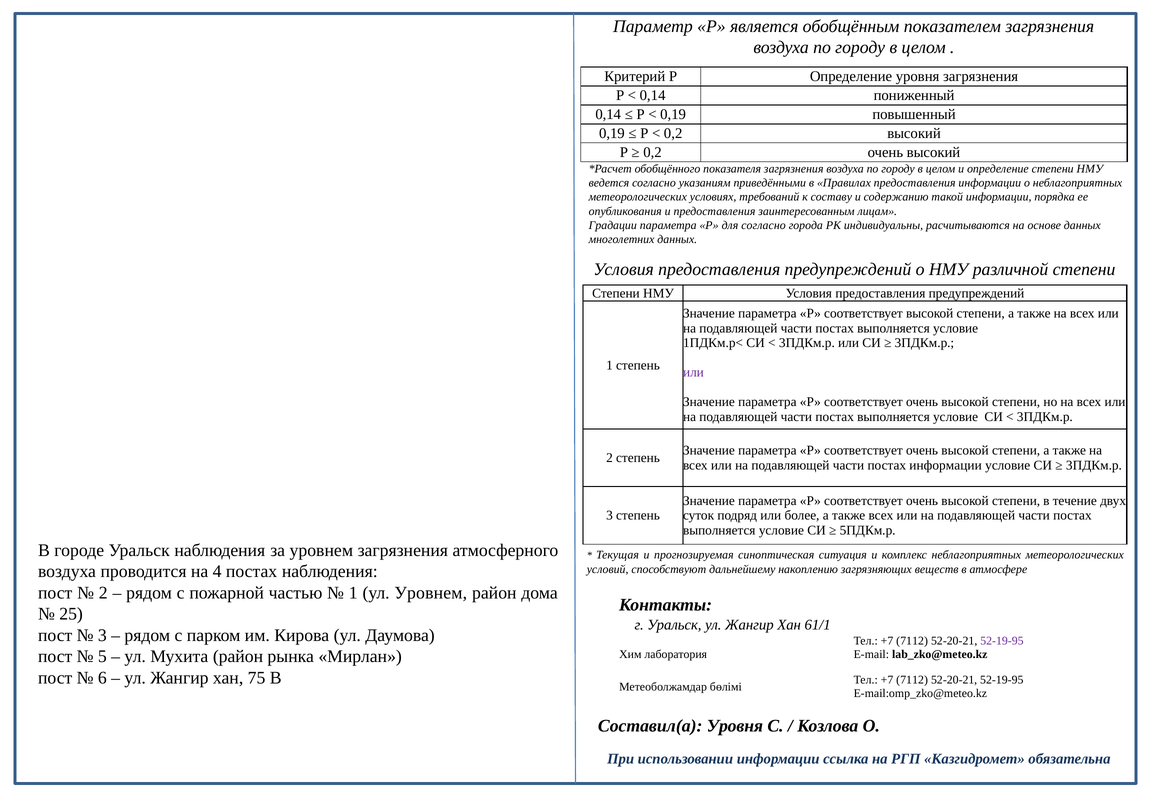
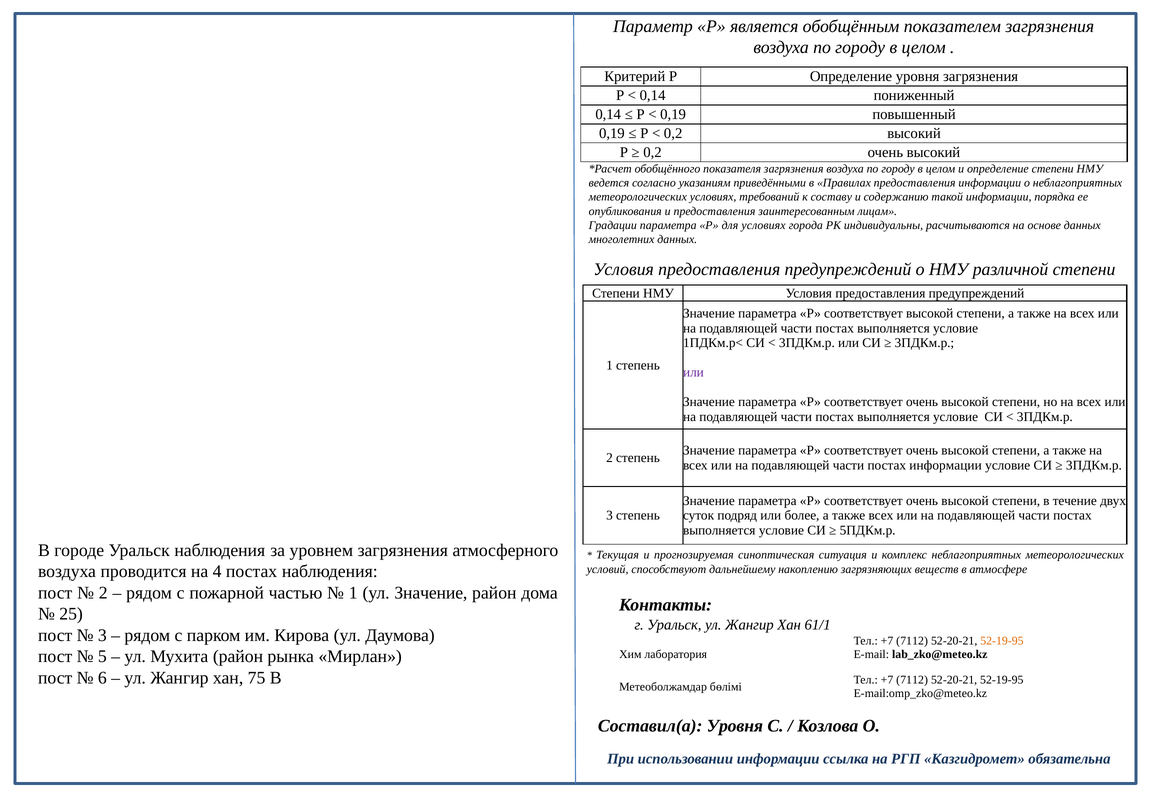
для согласно: согласно -> условиях (763, 225)
ул Уровнем: Уровнем -> Значение (431, 593)
52-19-95 colour: purple -> orange (1002, 641)
